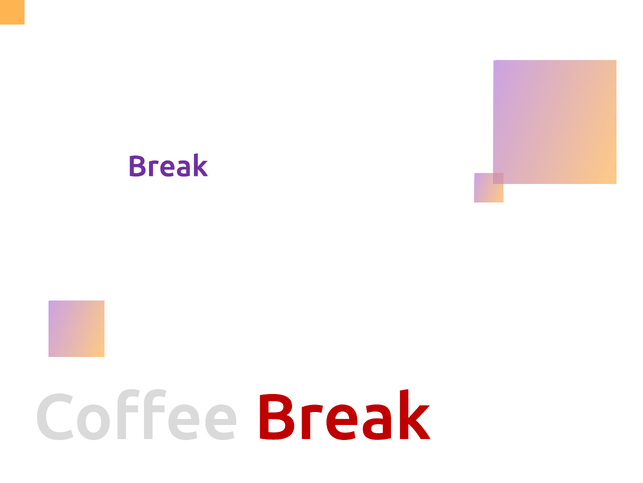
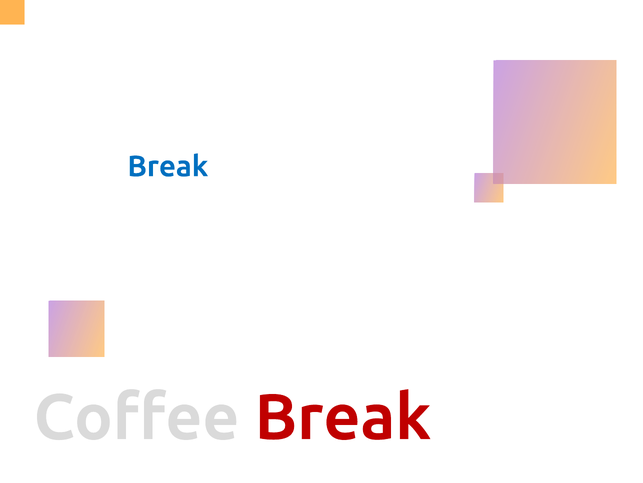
Break colour: purple -> blue (168, 166)
